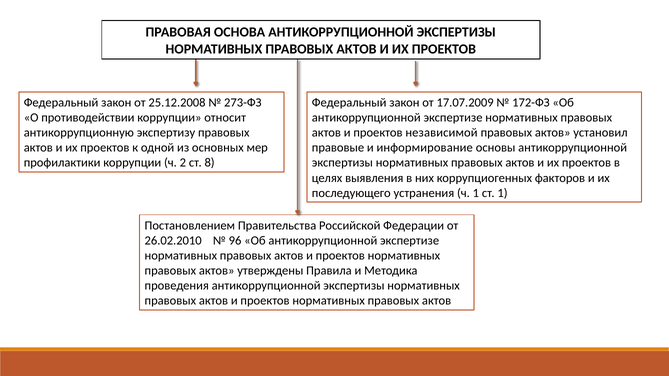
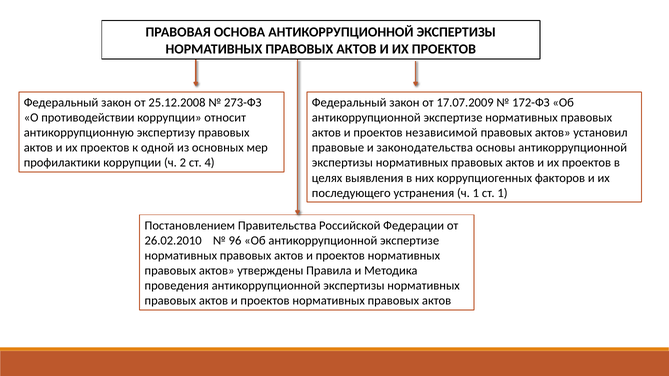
информирование: информирование -> законодательства (425, 148)
8: 8 -> 4 (210, 163)
